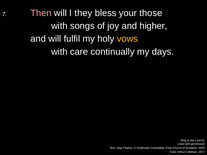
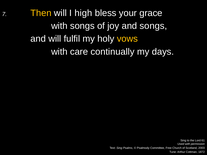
Then colour: pink -> yellow (41, 13)
they: they -> high (83, 13)
those: those -> grace (151, 13)
and higher: higher -> songs (153, 26)
